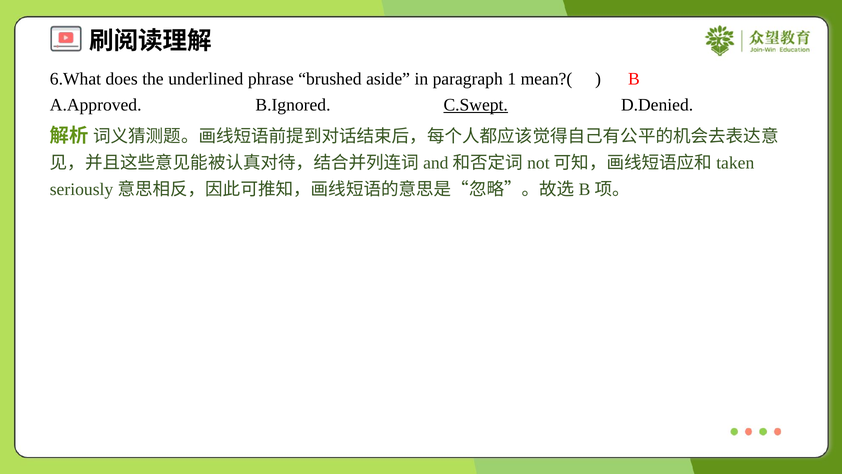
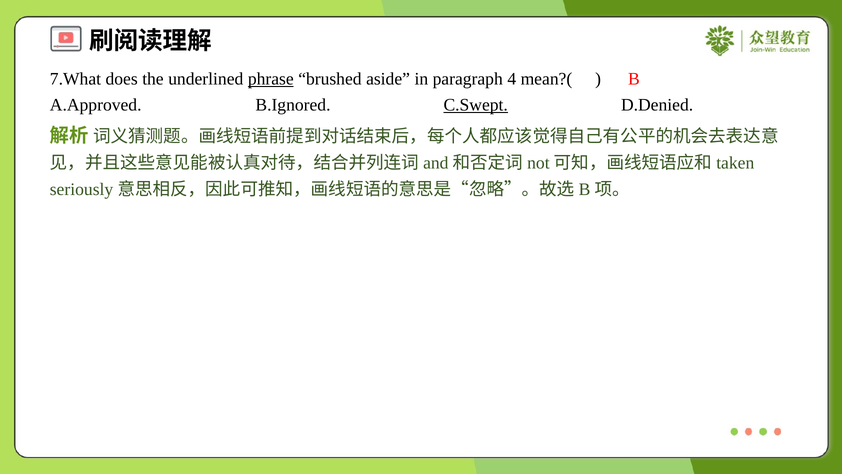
6.What: 6.What -> 7.What (75, 79)
phrase underline: none -> present (271, 79)
1: 1 -> 4 (512, 79)
